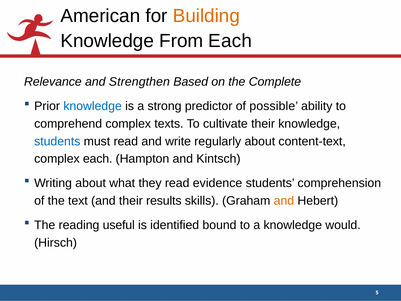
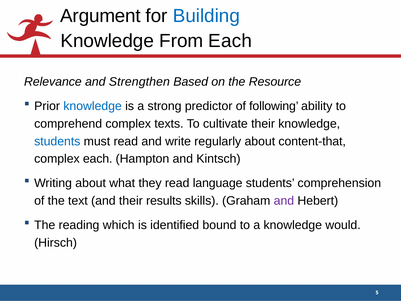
American: American -> Argument (101, 16)
Building colour: orange -> blue (206, 16)
Complete: Complete -> Resource (275, 82)
possible: possible -> following (274, 106)
content-text: content-text -> content-that (312, 141)
evidence: evidence -> language (218, 183)
and colour: orange -> purple (284, 201)
useful: useful -> which (119, 225)
